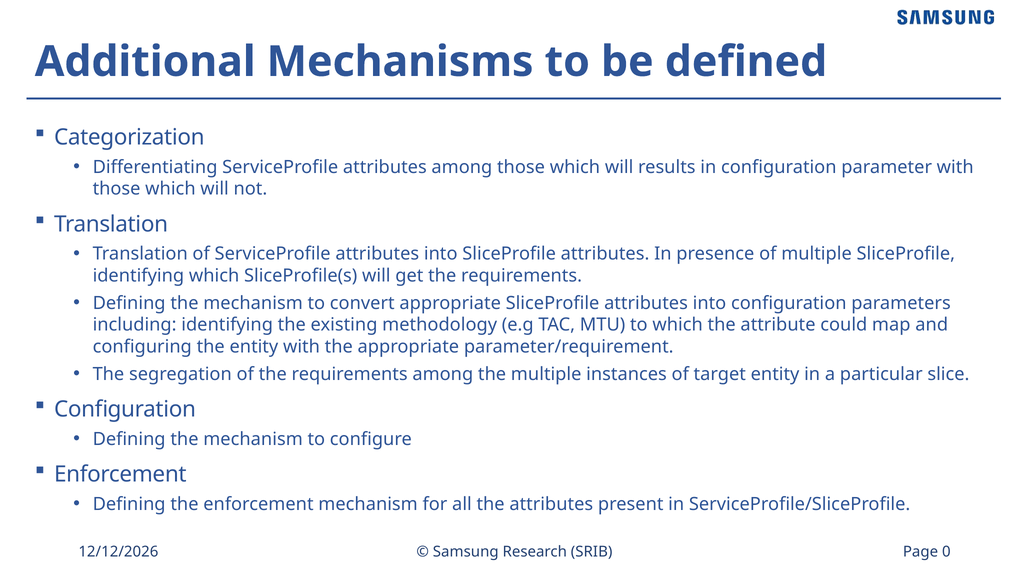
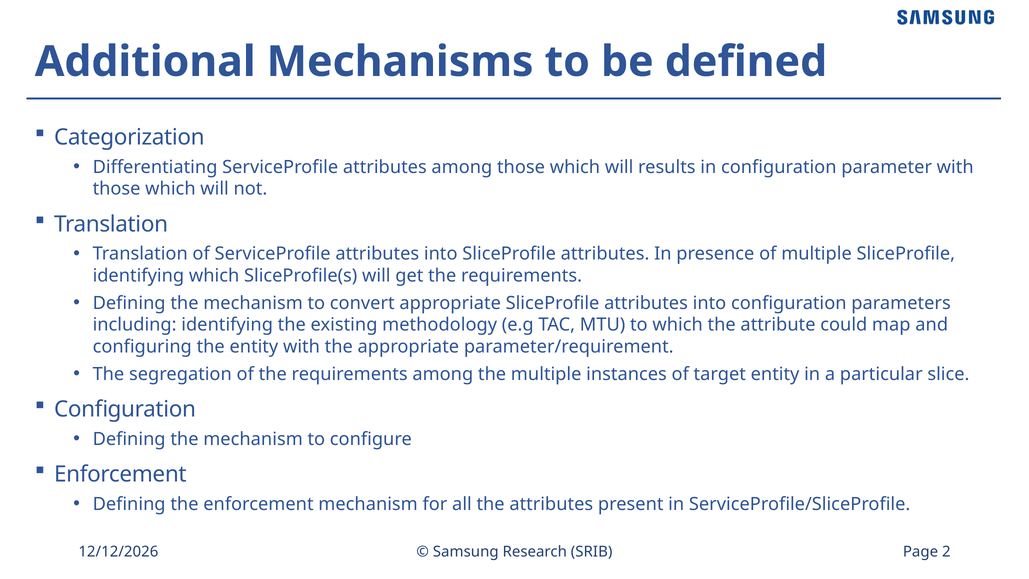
0: 0 -> 2 (946, 552)
